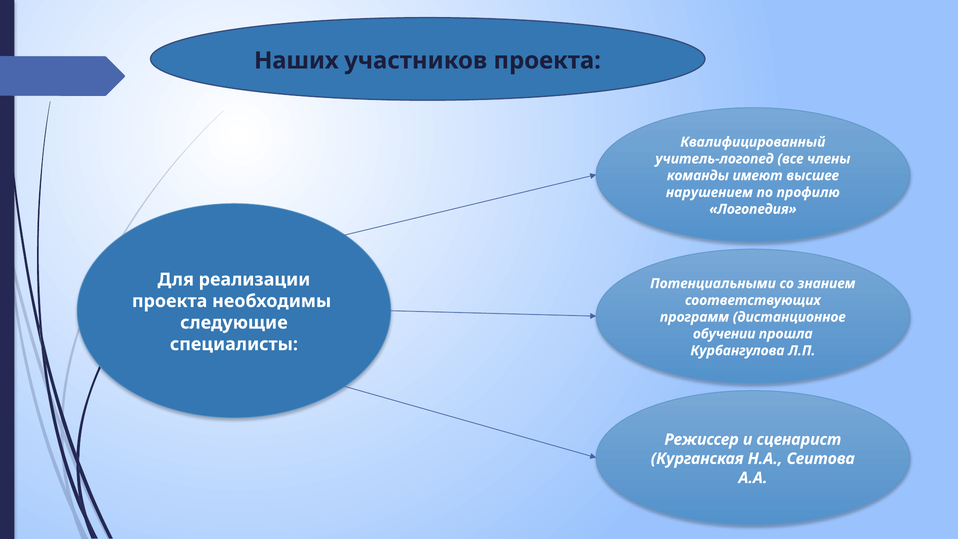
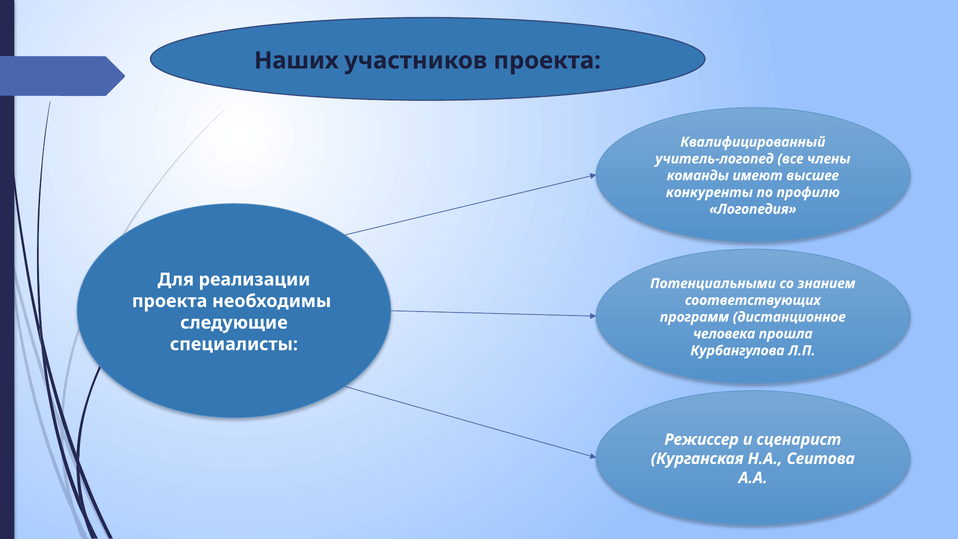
нарушением: нарушением -> конкуренты (709, 192)
обучении: обучении -> человека (724, 334)
